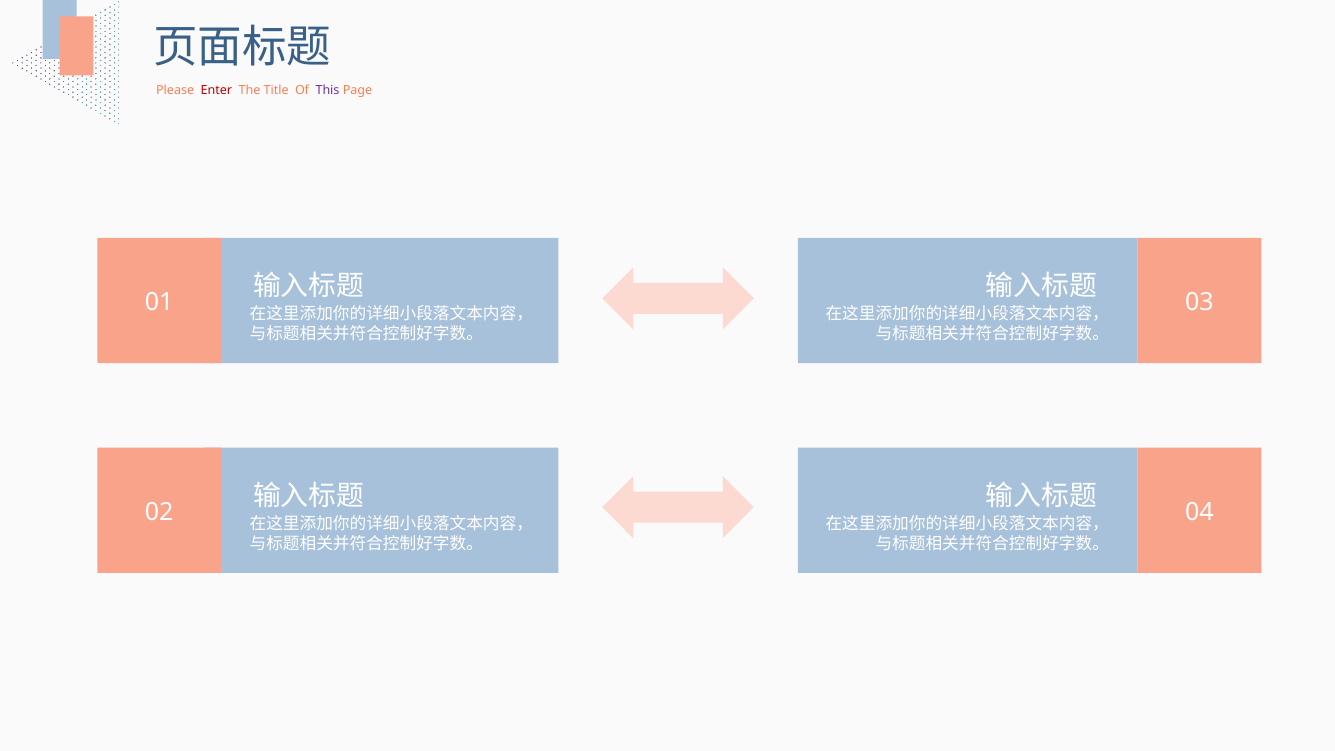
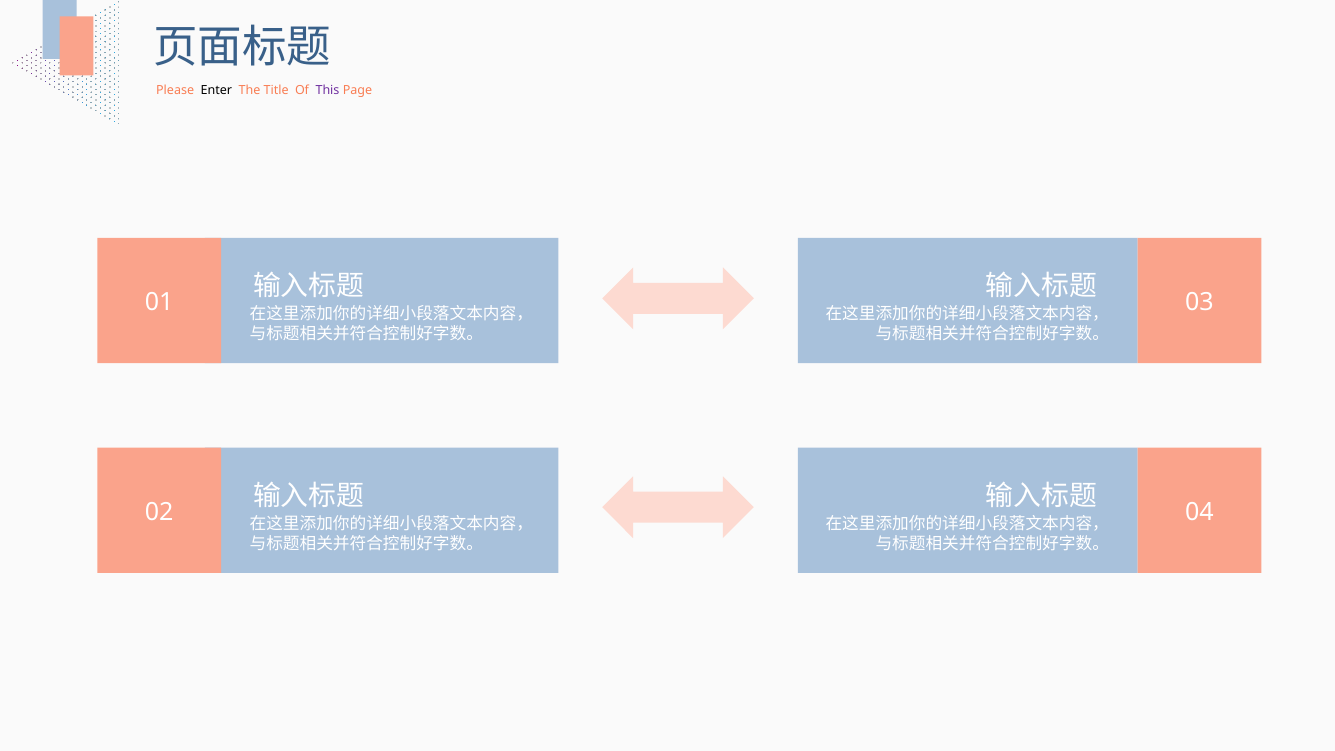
Enter colour: red -> black (216, 90)
